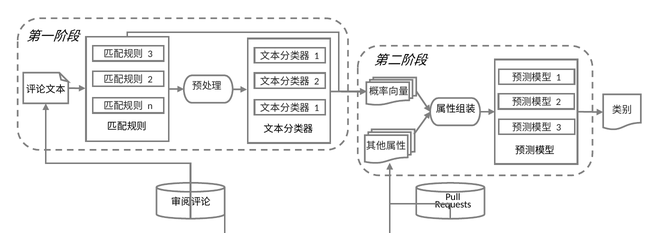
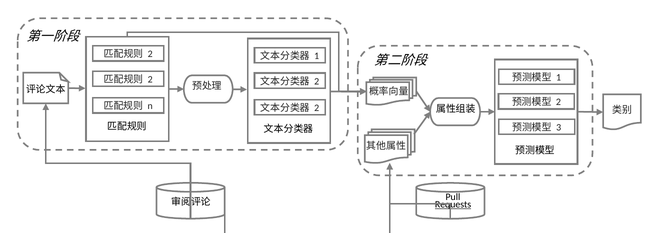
3: 3 -> 2 (150, 54)
1: 1 -> 2 (317, 108)
Requests underline: none -> present (453, 205)
